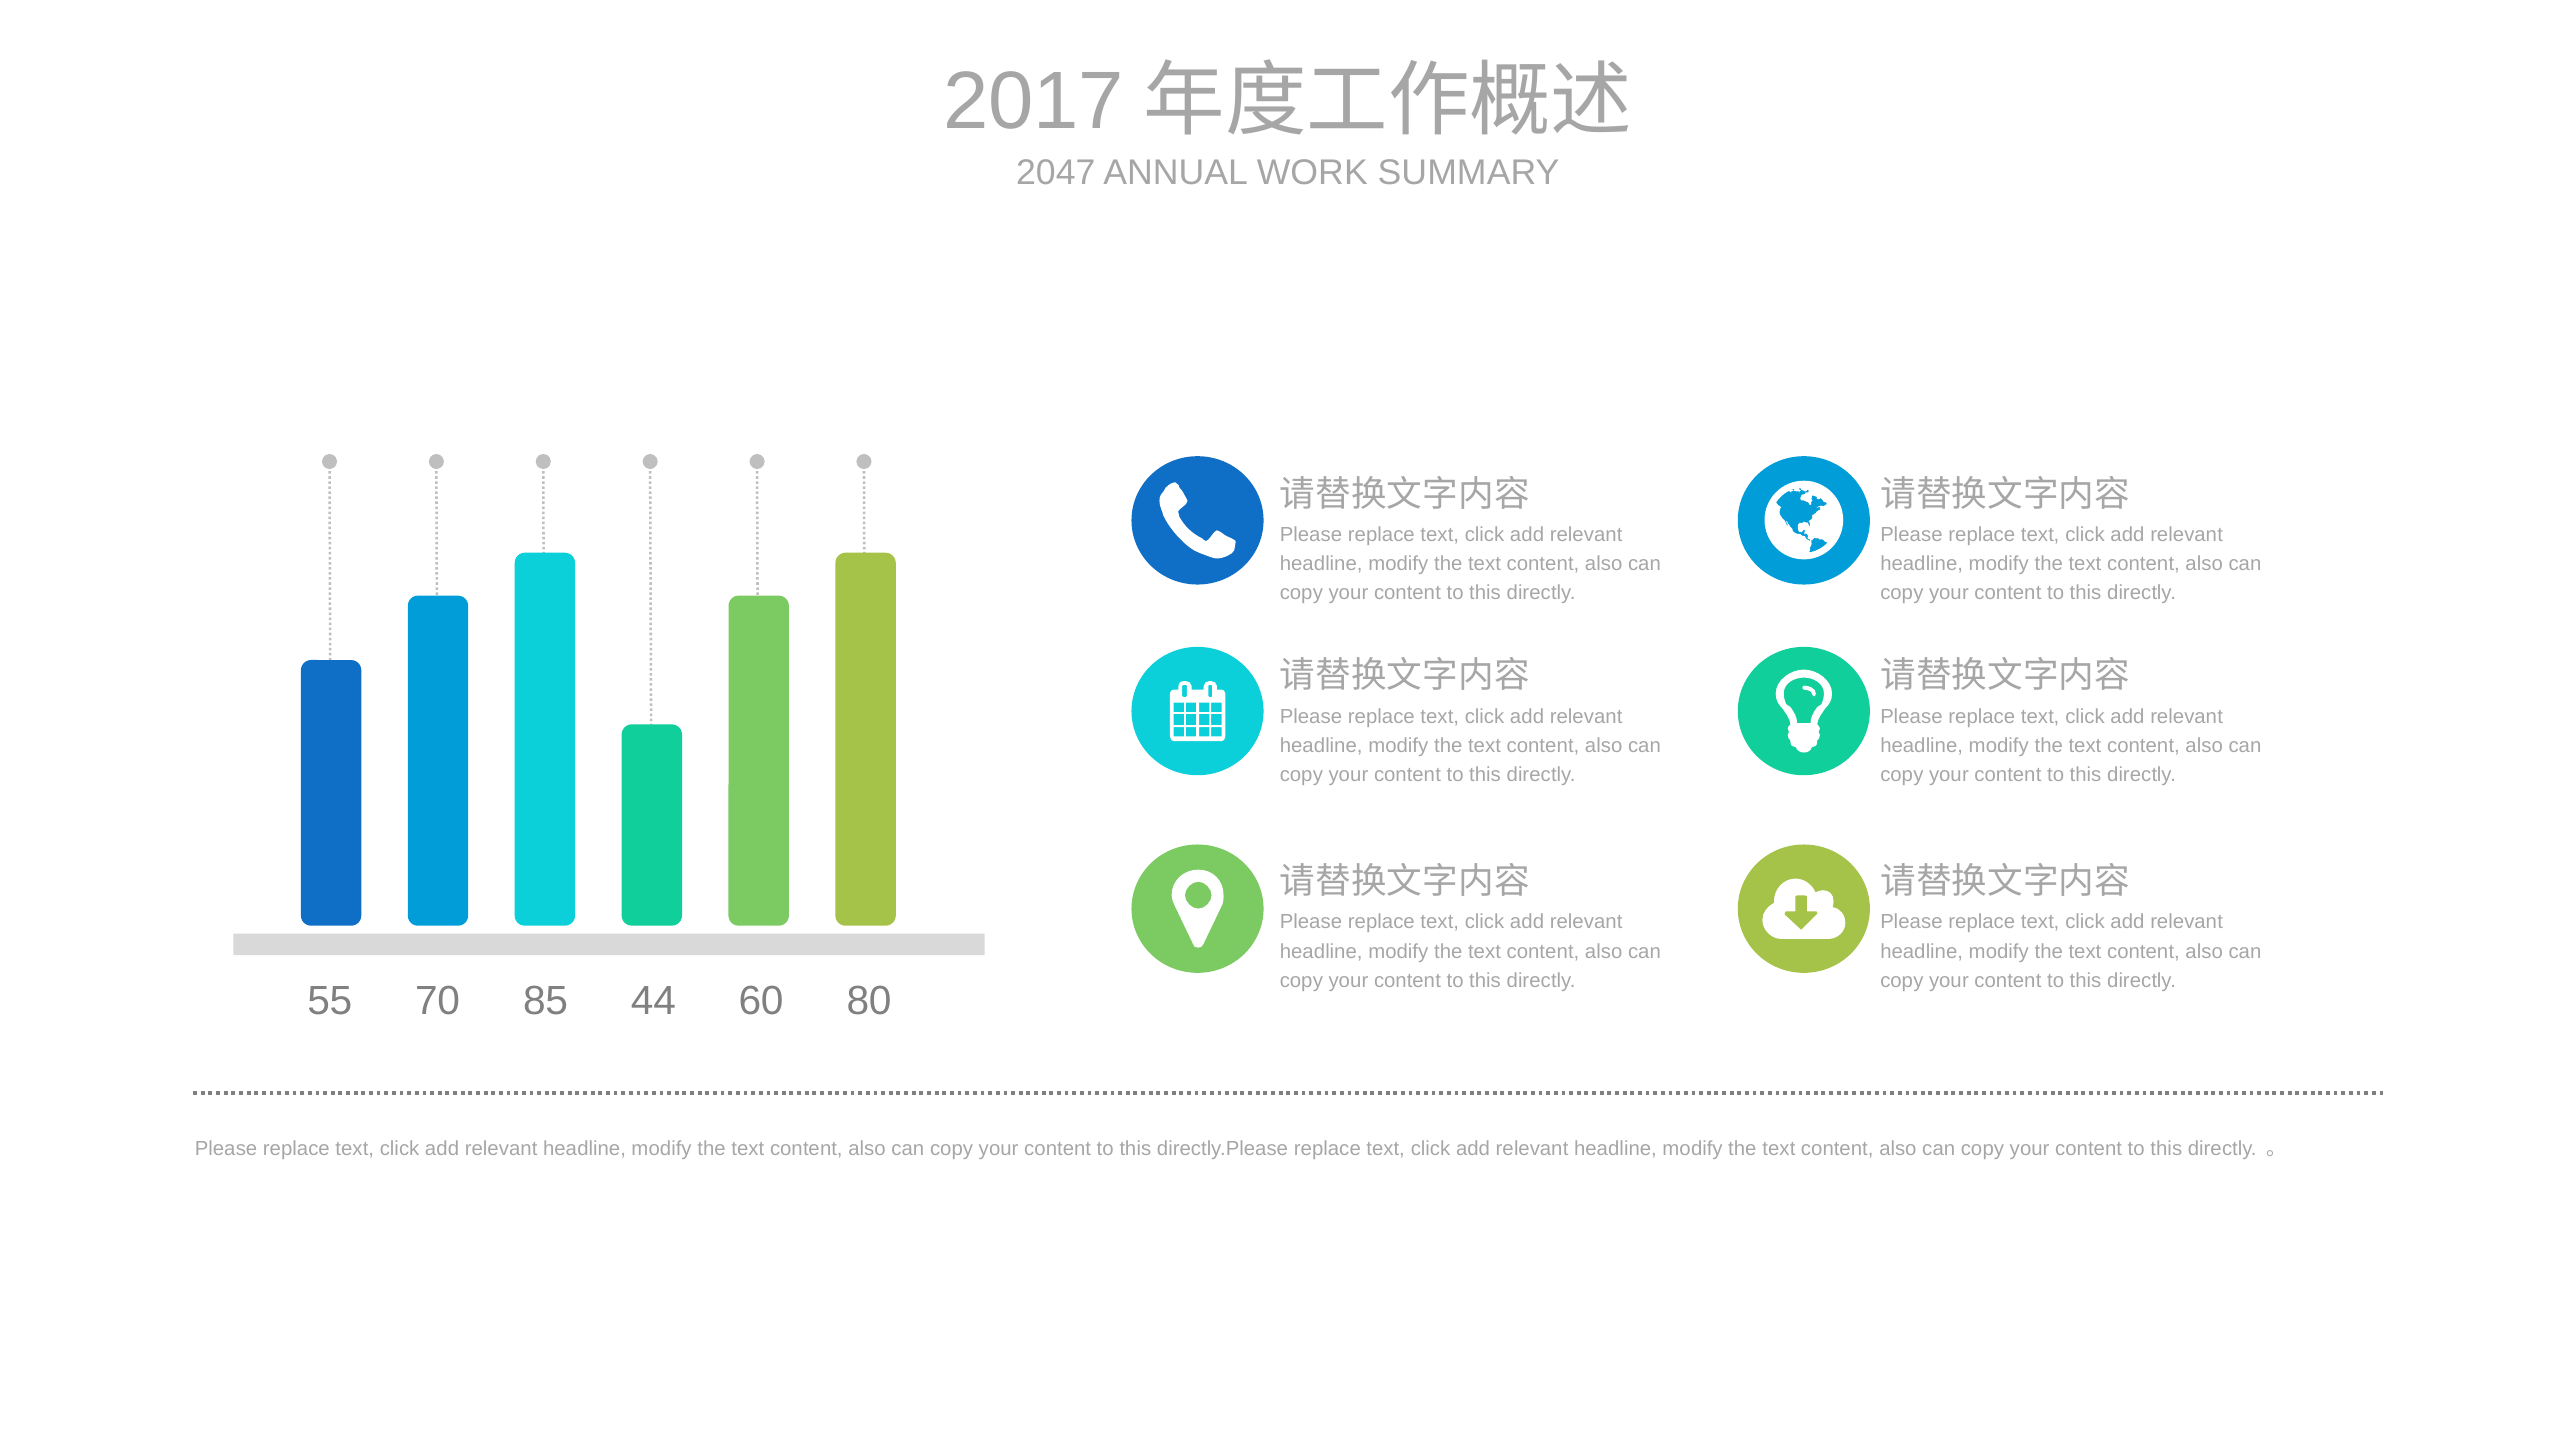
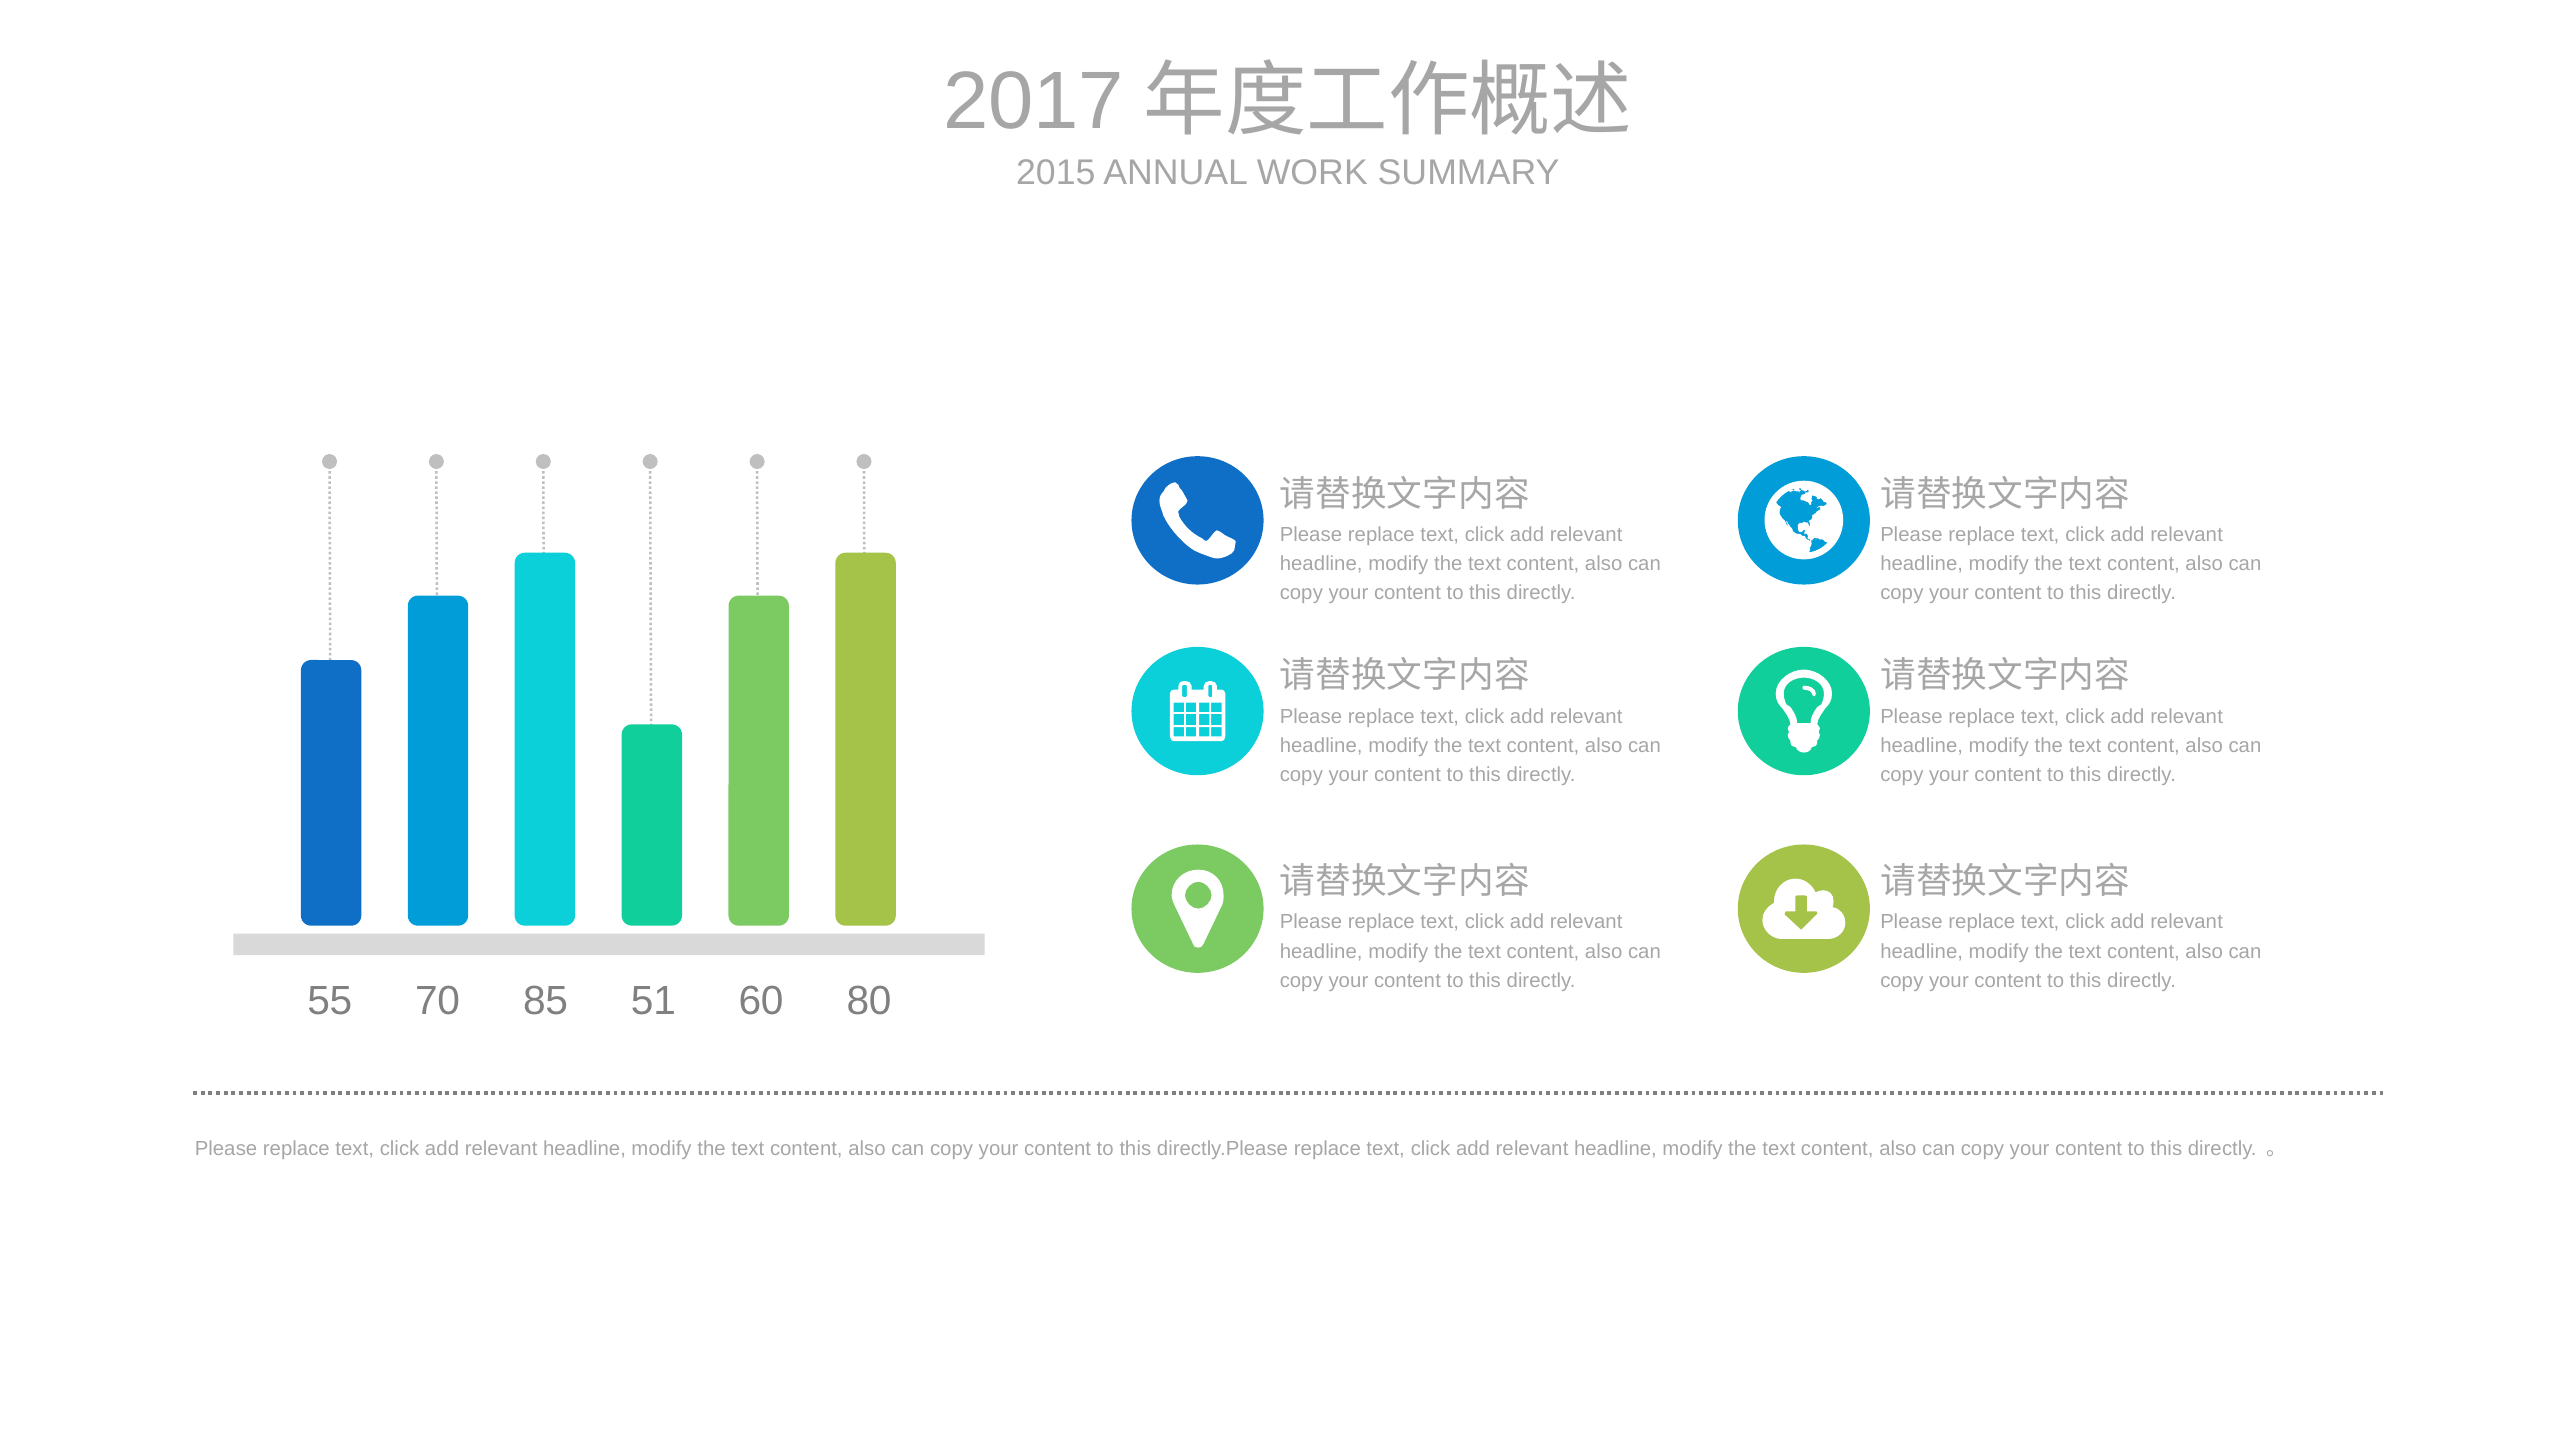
2047: 2047 -> 2015 (1056, 173)
44: 44 -> 51 (653, 1001)
